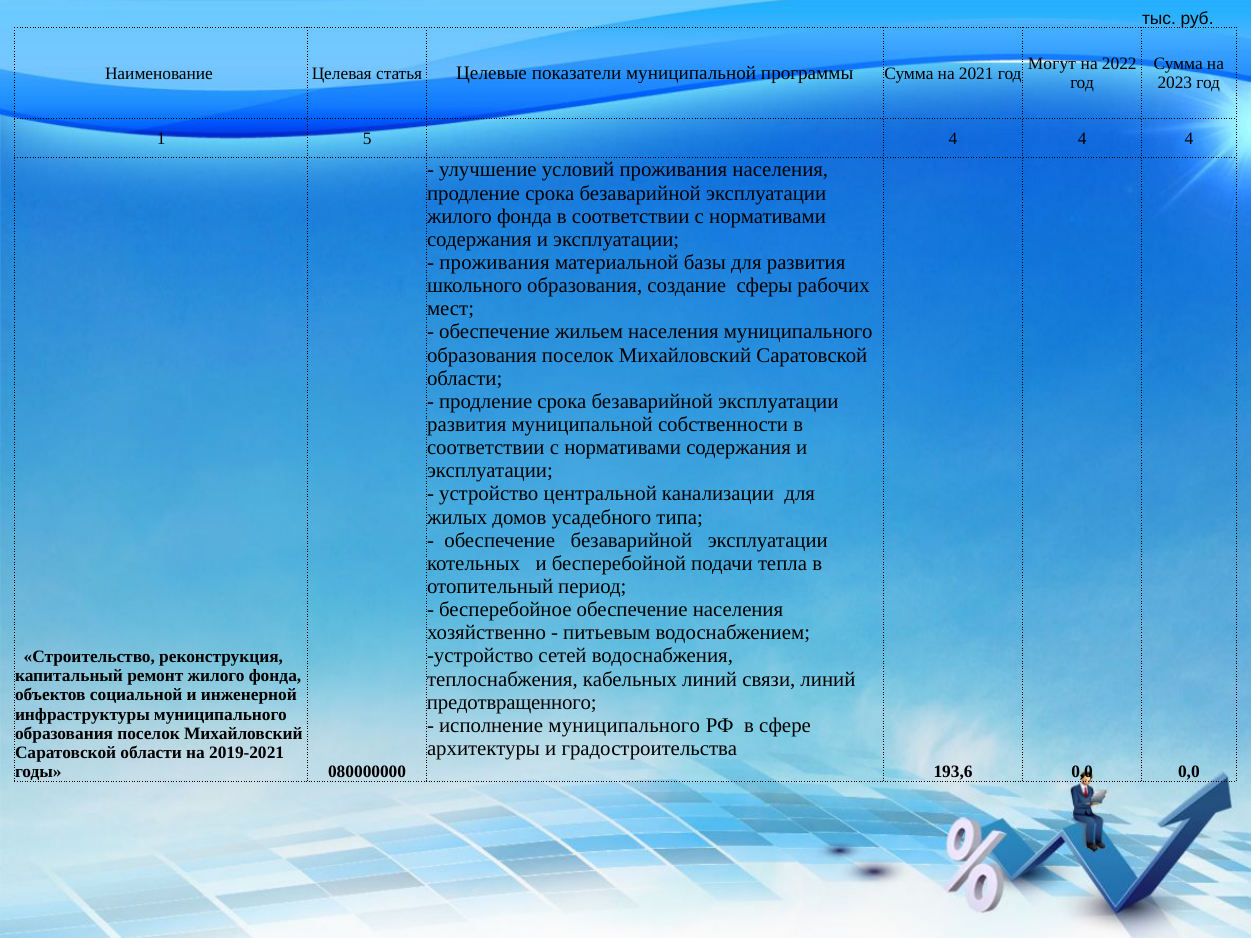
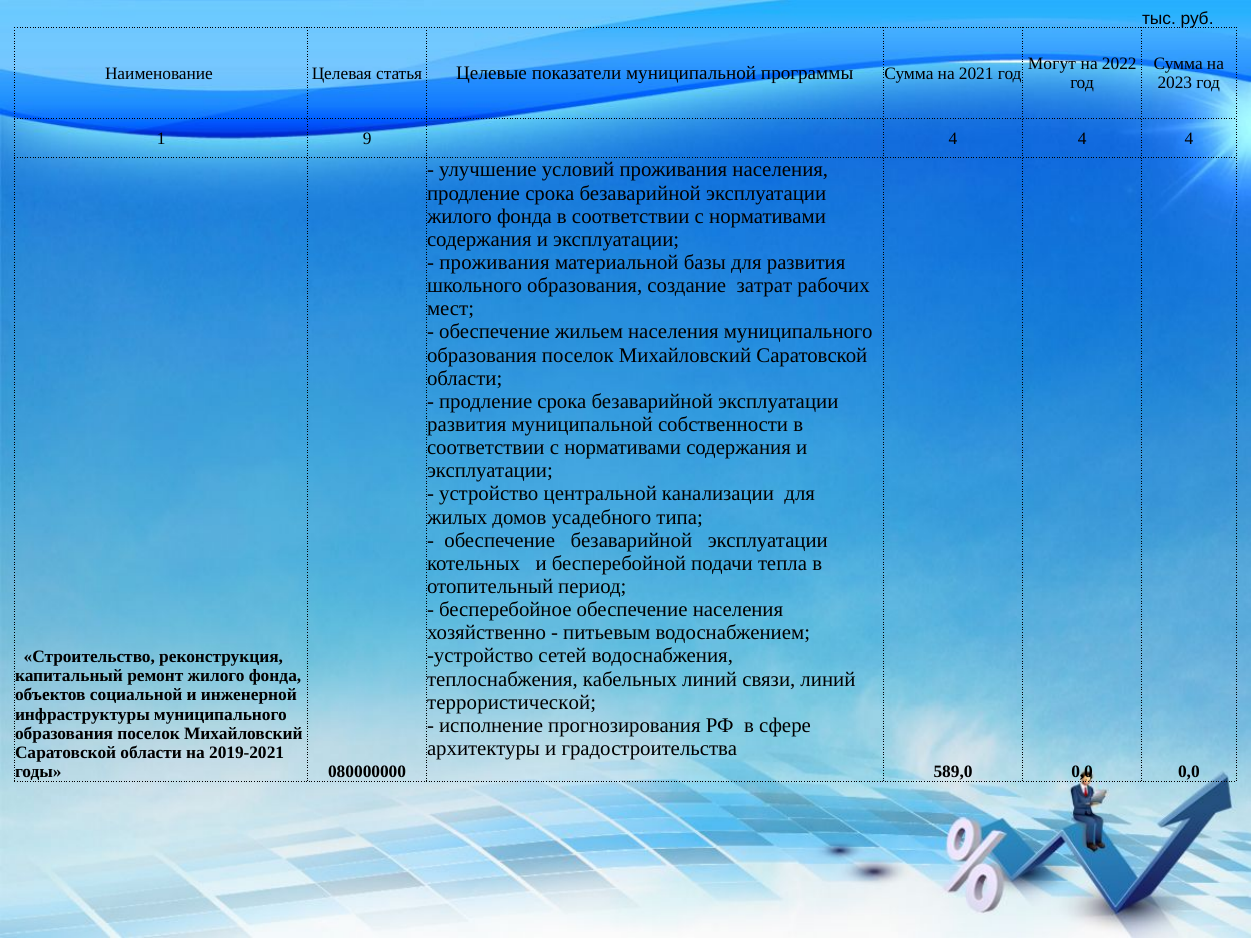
5: 5 -> 9 (367, 139)
сферы: сферы -> затрат (764, 286)
предотвращенного: предотвращенного -> террористической (512, 703)
исполнение муниципального: муниципального -> прогнозирования (624, 726)
193,6: 193,6 -> 589,0 (953, 772)
